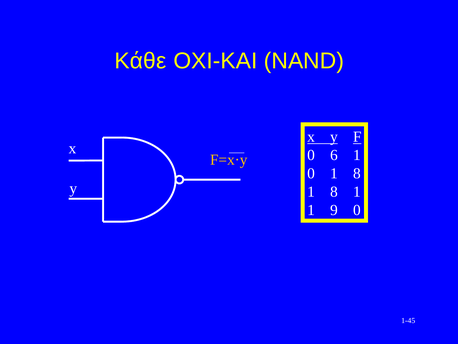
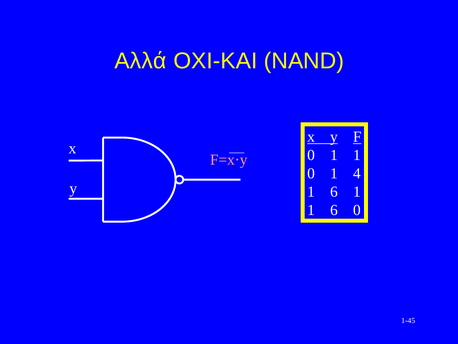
Κάθε: Κάθε -> Αλλά (140, 61)
6: 6 -> 1 (334, 155)
F=x·y colour: yellow -> pink (229, 160)
0 1 8: 8 -> 4 (357, 173)
8: 8 -> 6 (334, 192)
9: 9 -> 6 (334, 210)
